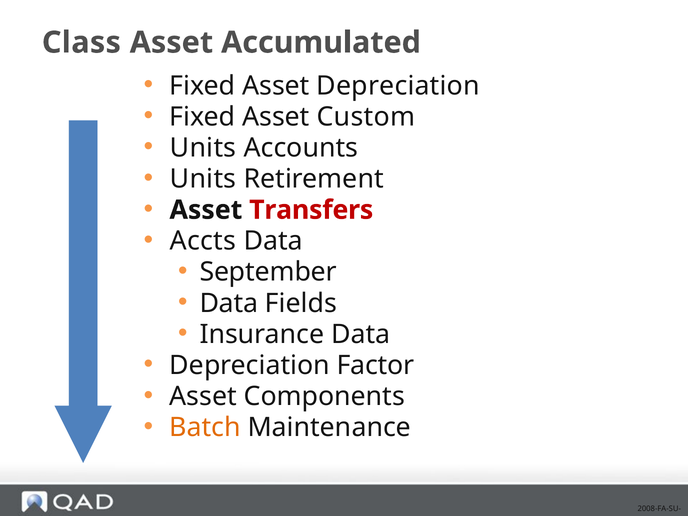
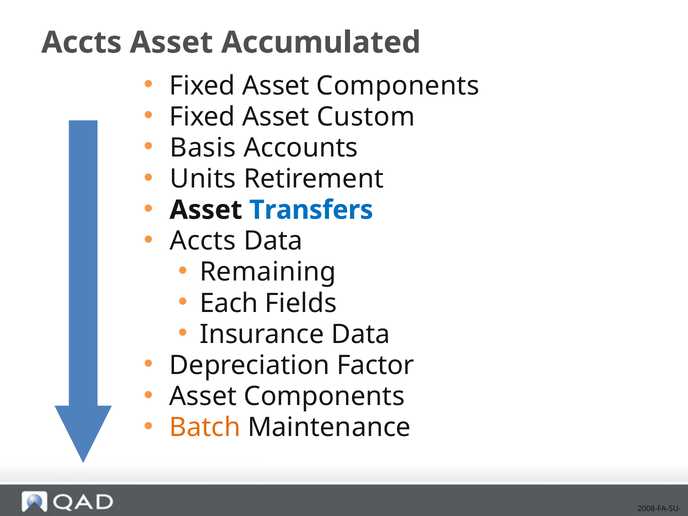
Class: Class -> Accts (82, 43)
Fixed Asset Depreciation: Depreciation -> Components (398, 86)
Units: Units -> Basis (203, 148)
Transfers colour: red -> blue (311, 210)
September: September -> Remaining (268, 272)
Data: Data -> Each (229, 303)
